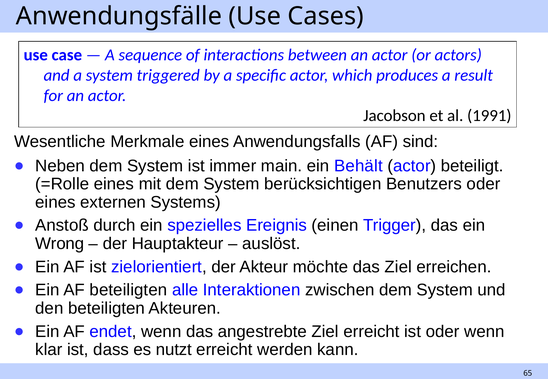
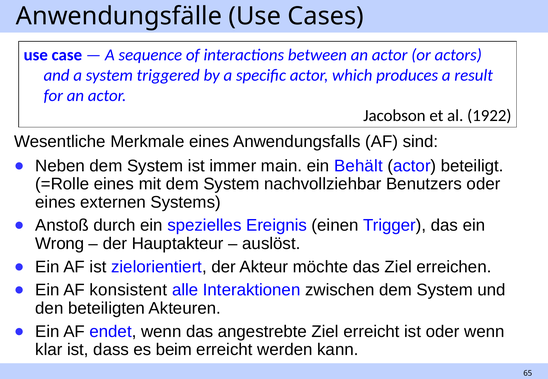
1991: 1991 -> 1922 (489, 116)
berücksichtigen: berücksichtigen -> nachvollziehbar (323, 184)
AF beteiligten: beteiligten -> konsistent (128, 290)
nutzt: nutzt -> beim (174, 350)
